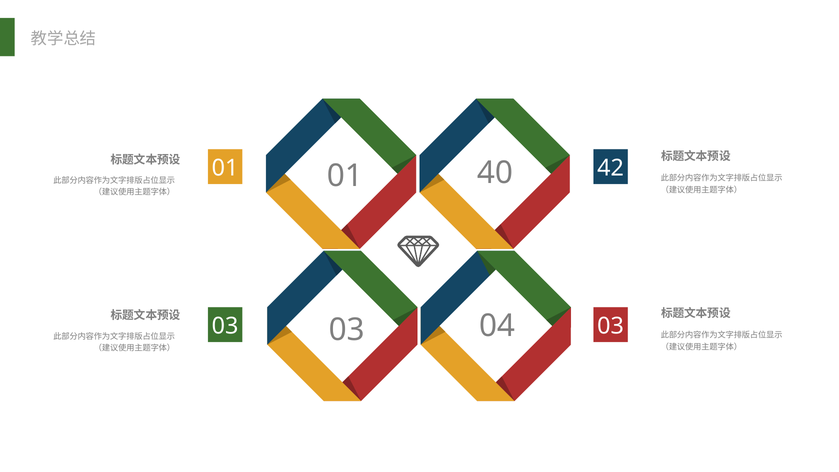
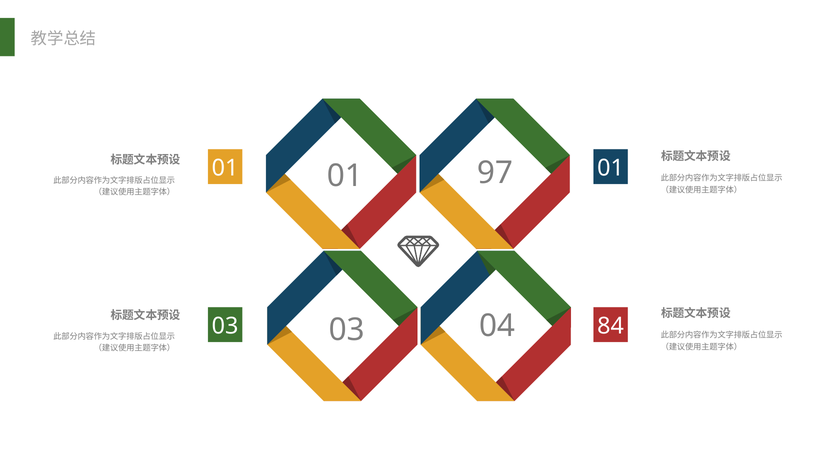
01 42: 42 -> 01 (611, 168)
40: 40 -> 97 (495, 173)
03 03: 03 -> 84 (611, 326)
